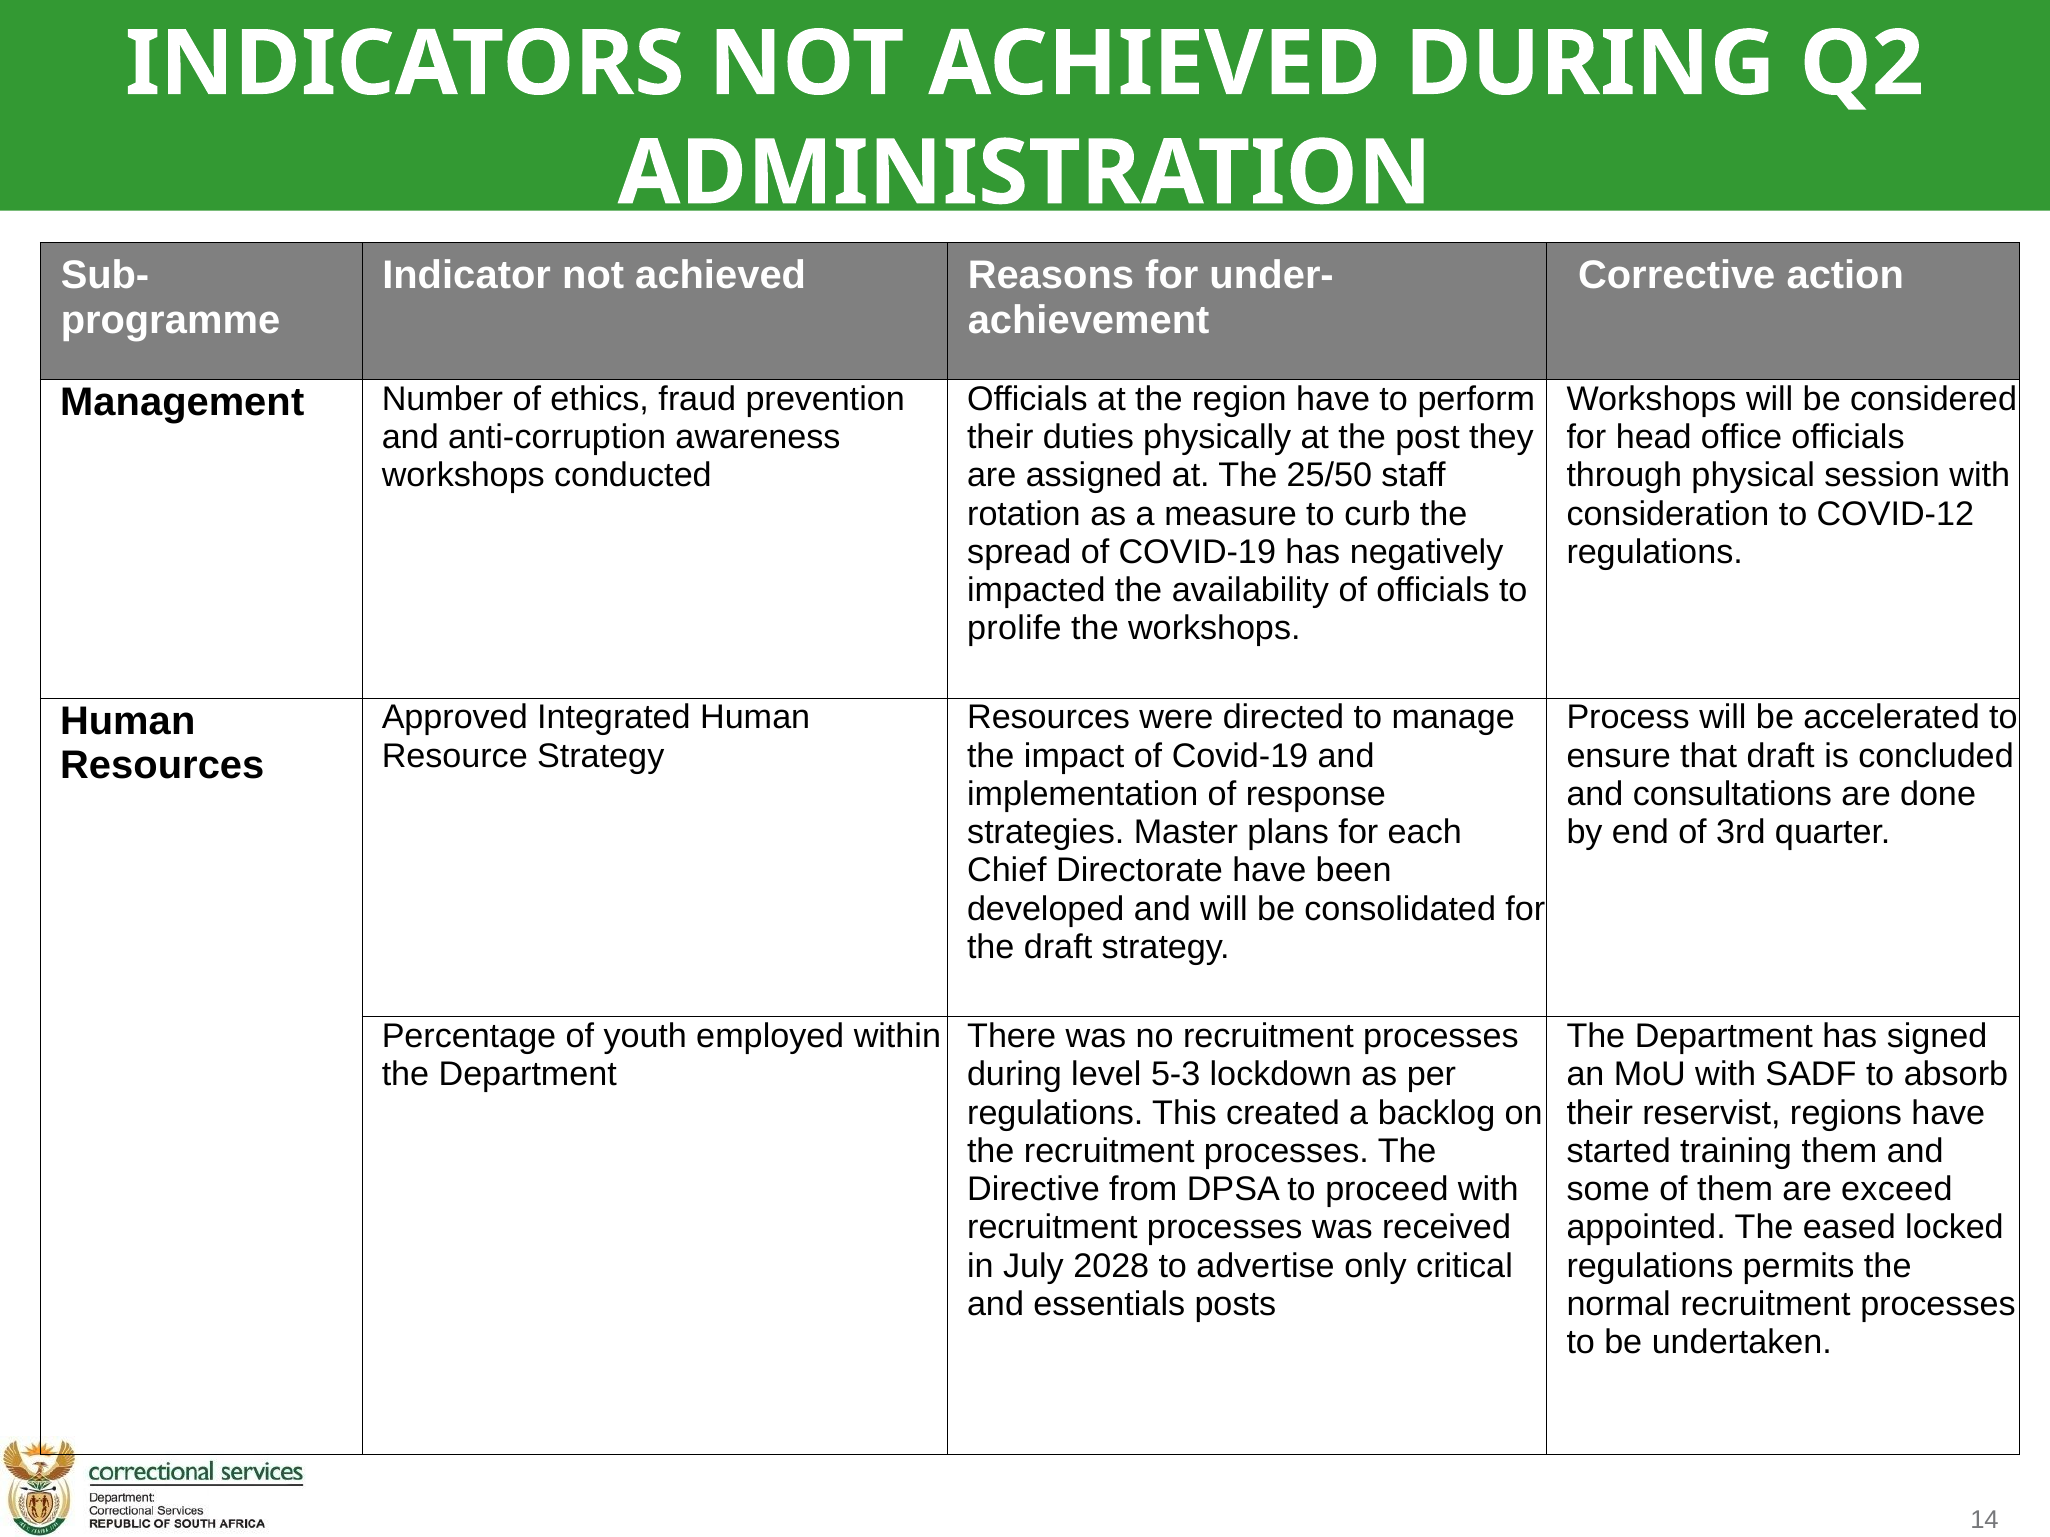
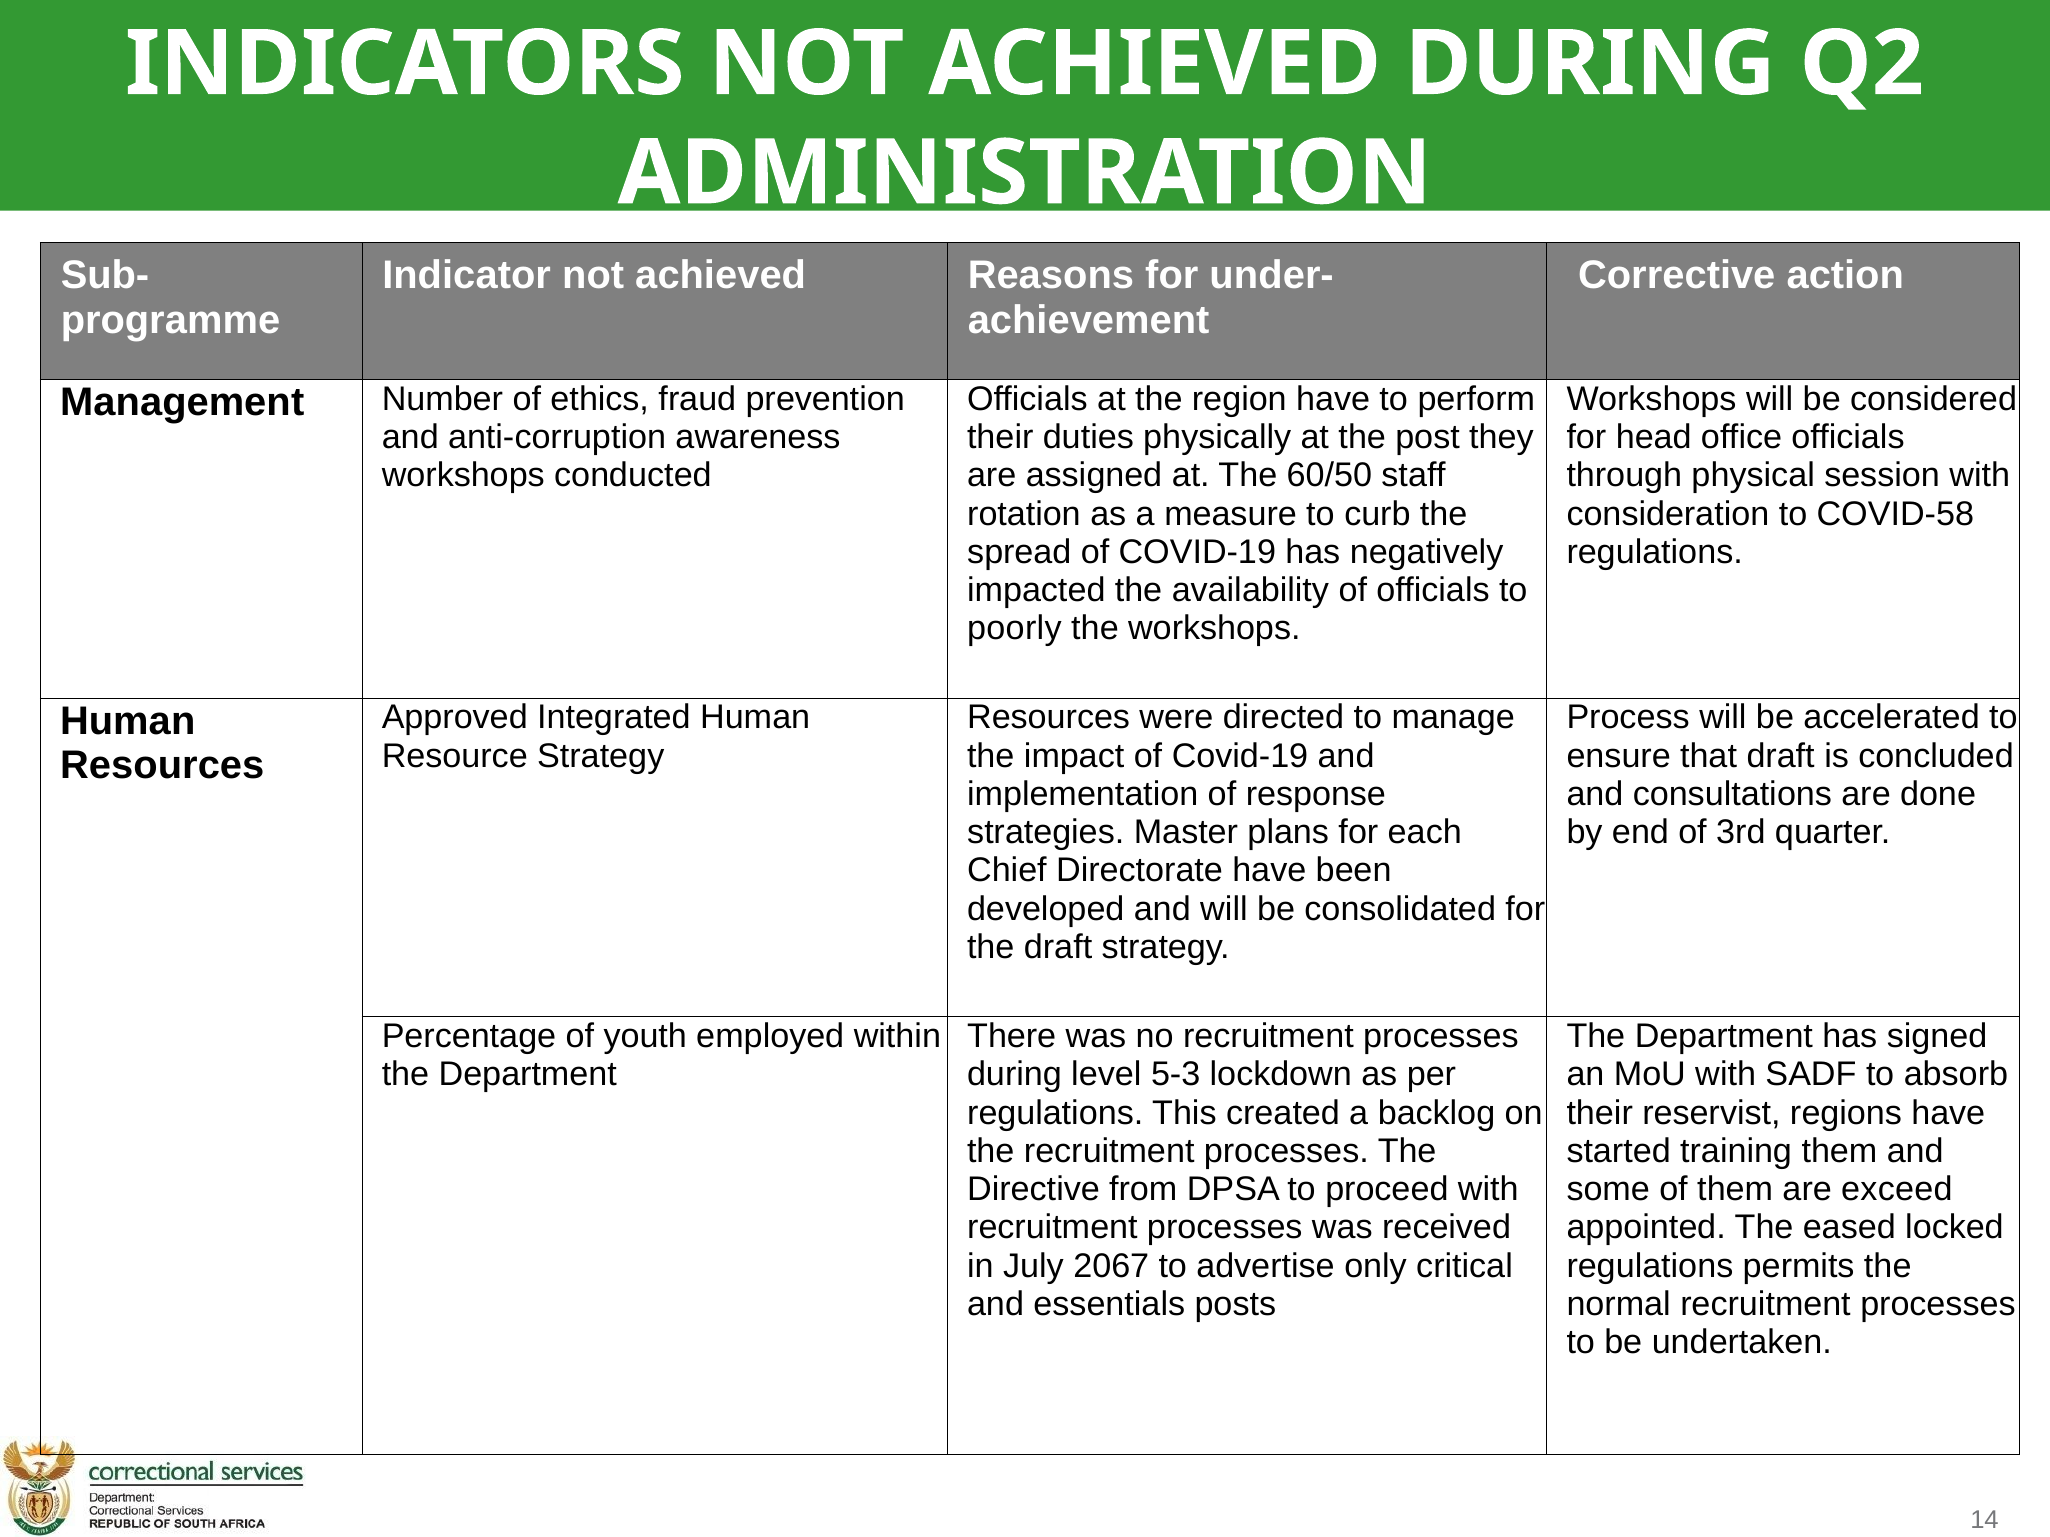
25/50: 25/50 -> 60/50 (1329, 476)
COVID-12: COVID-12 -> COVID-58 (1895, 514)
prolife: prolife -> poorly (1014, 629)
2028: 2028 -> 2067 (1111, 1266)
